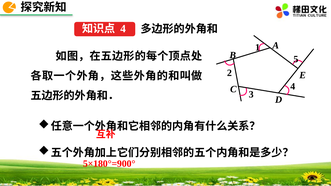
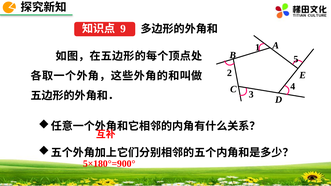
4: 4 -> 9 (123, 29)
